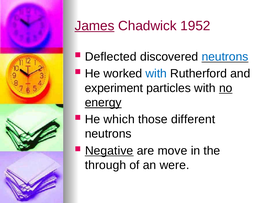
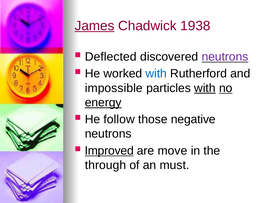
1952: 1952 -> 1938 (195, 26)
neutrons colour: blue -> purple (225, 57)
experiment: experiment -> impossible (114, 88)
with underline: none -> present (205, 88)
which: which -> follow (119, 119)
different: different -> negative (193, 119)
Negative: Negative -> Improved (109, 150)
were: were -> must (175, 165)
